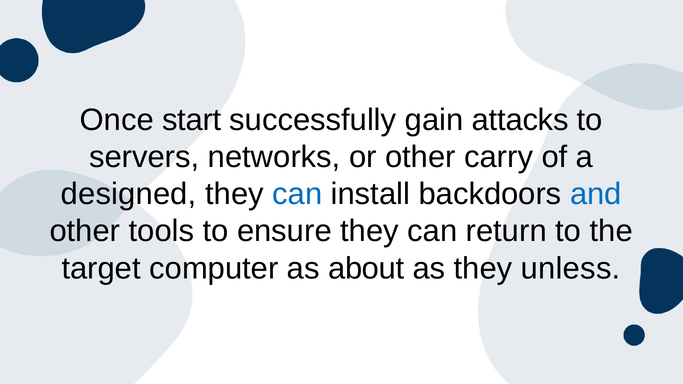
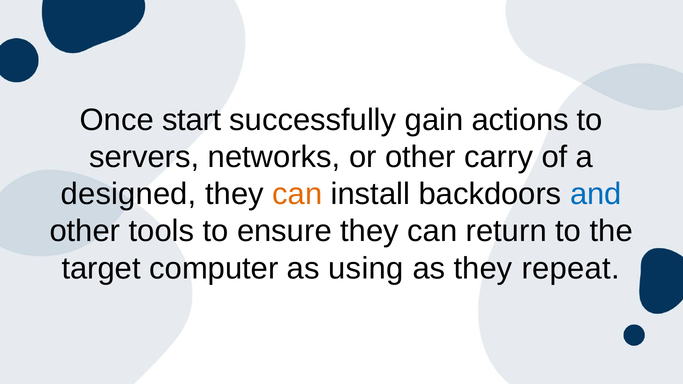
attacks: attacks -> actions (520, 120)
can colour: blue -> orange (297, 194)
about: about -> using (366, 269)
unless: unless -> repeat (571, 269)
